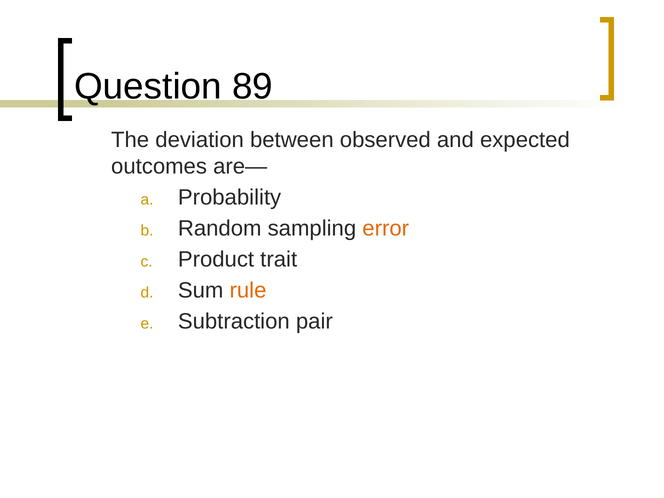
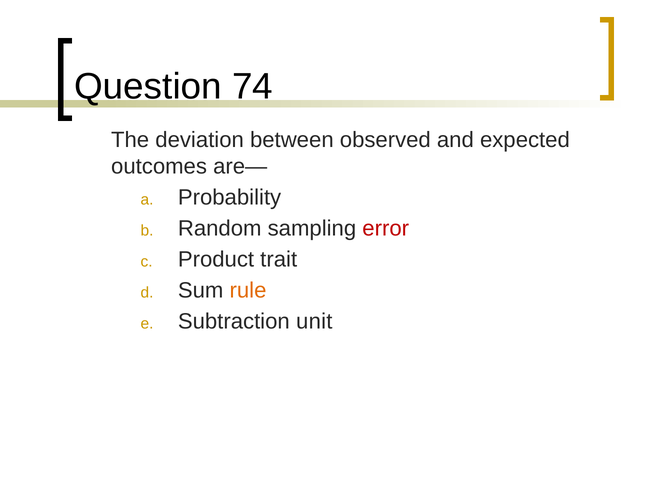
89: 89 -> 74 (253, 87)
error colour: orange -> red (386, 228)
pair: pair -> unit (314, 321)
